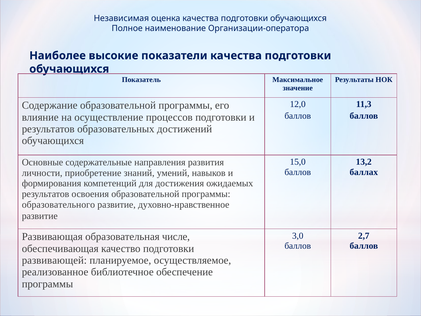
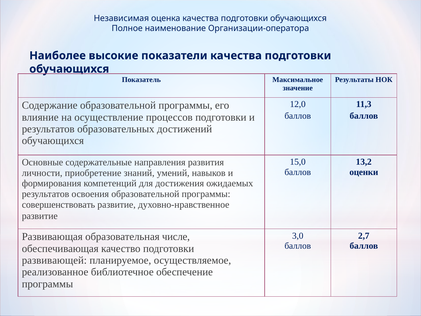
баллах: баллах -> оценки (364, 172)
образовательного: образовательного -> совершенствовать (58, 204)
